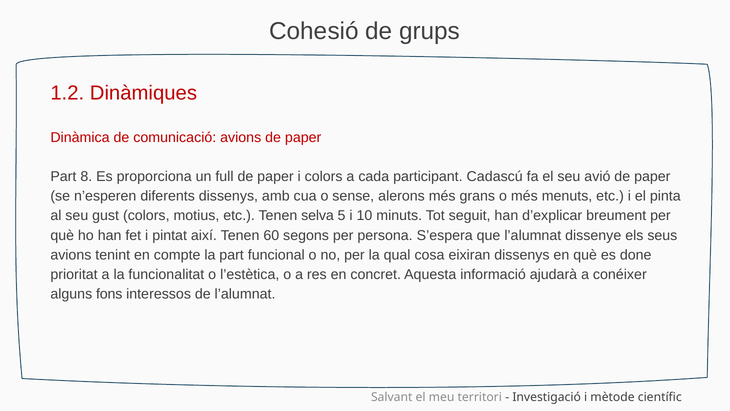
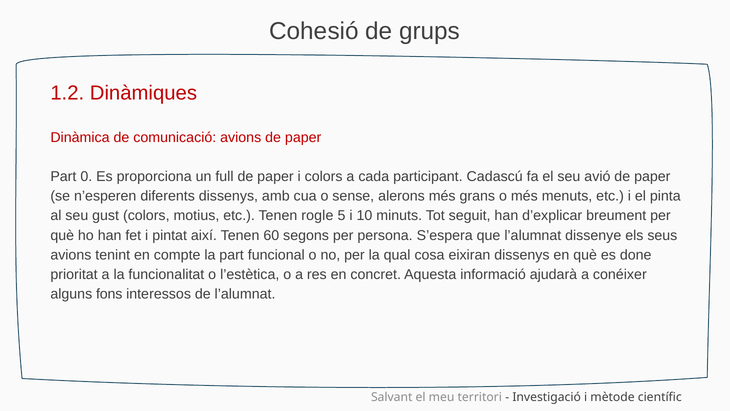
8: 8 -> 0 (86, 176)
selva: selva -> rogle (317, 216)
